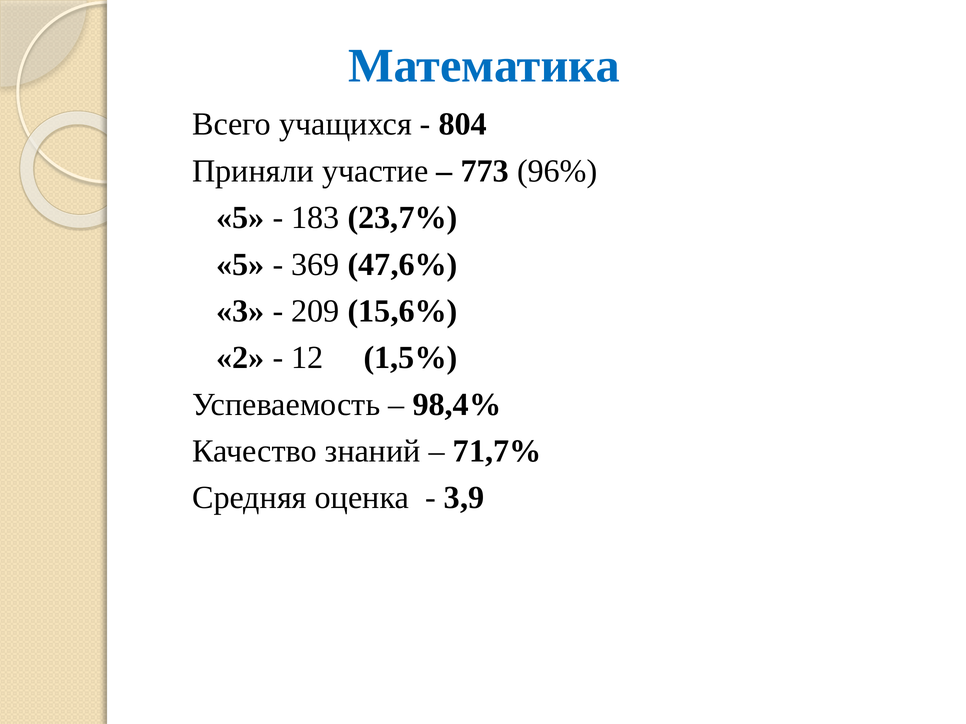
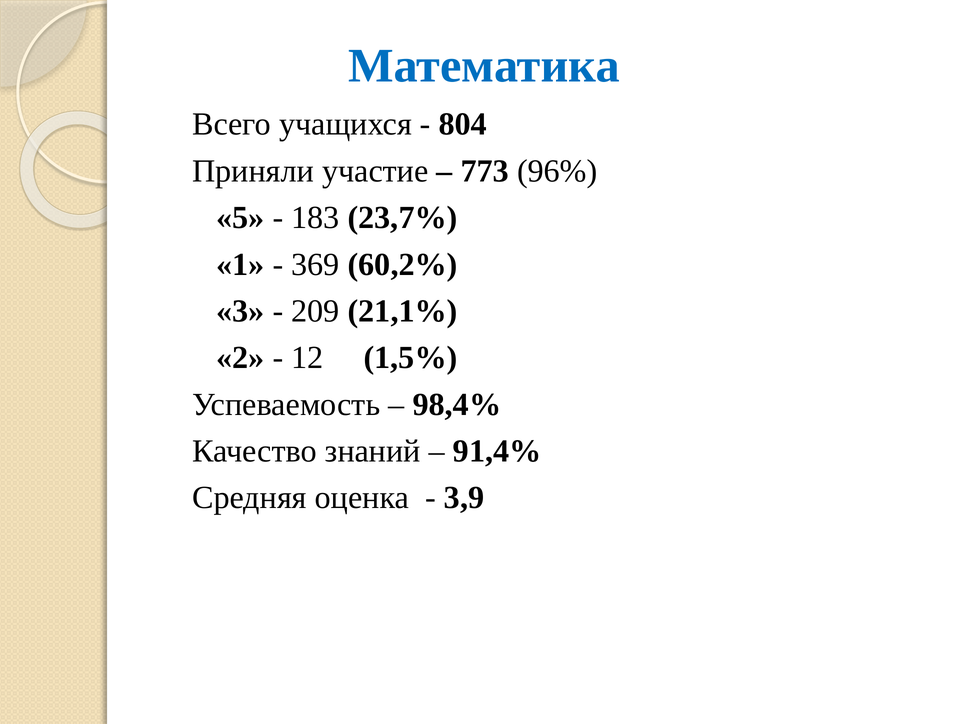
5: 5 -> 1 (240, 265)
47,6%: 47,6% -> 60,2% (403, 265)
15,6%: 15,6% -> 21,1% (403, 311)
71,7%: 71,7% -> 91,4% (497, 451)
